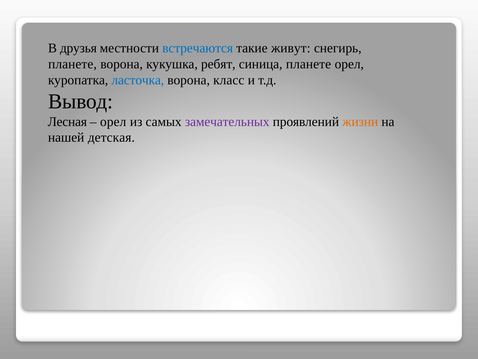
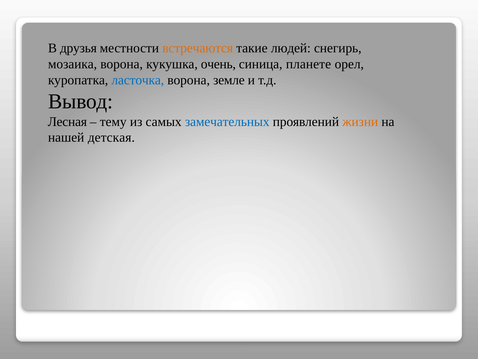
встречаются colour: blue -> orange (198, 48)
живут: живут -> людей (291, 48)
планете: планете -> мозаика (73, 64)
ребят: ребят -> очень (218, 64)
класс: класс -> земле (229, 80)
орел: орел -> тему (113, 121)
замечательных colour: purple -> blue (227, 121)
